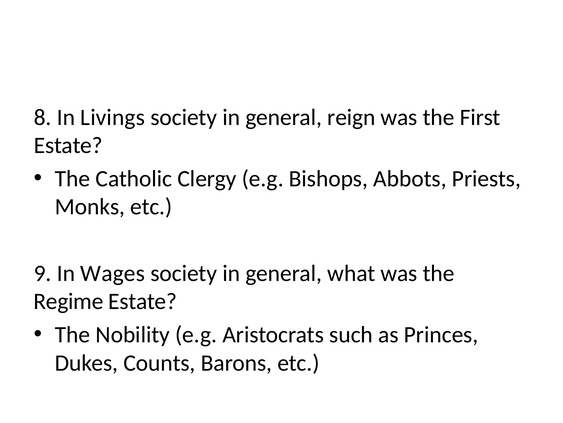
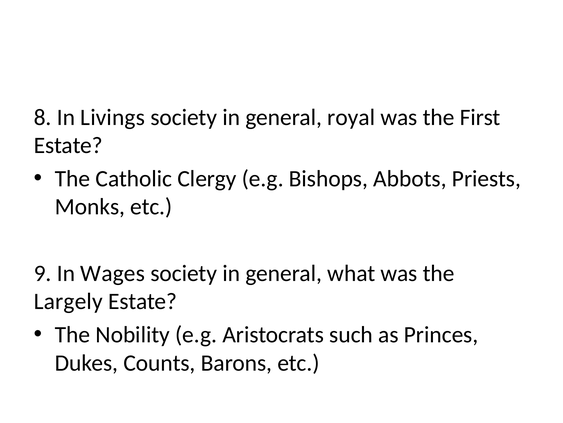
reign: reign -> royal (351, 117)
Regime: Regime -> Largely (68, 301)
